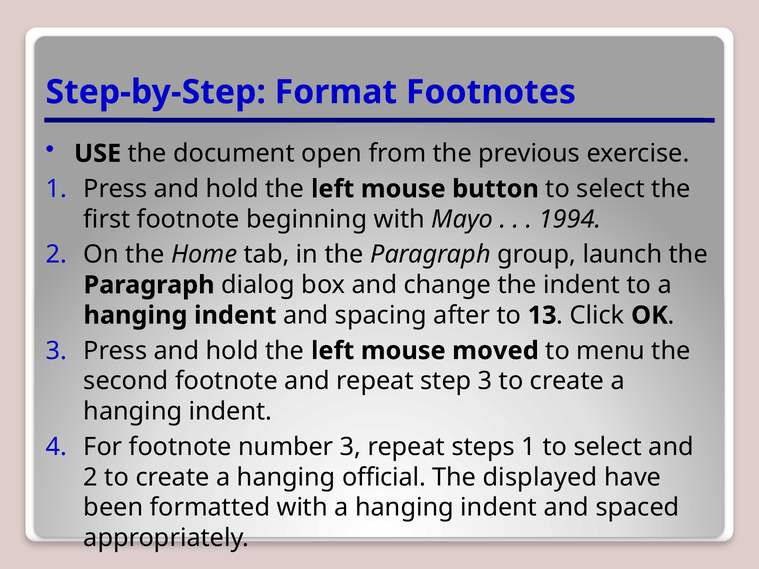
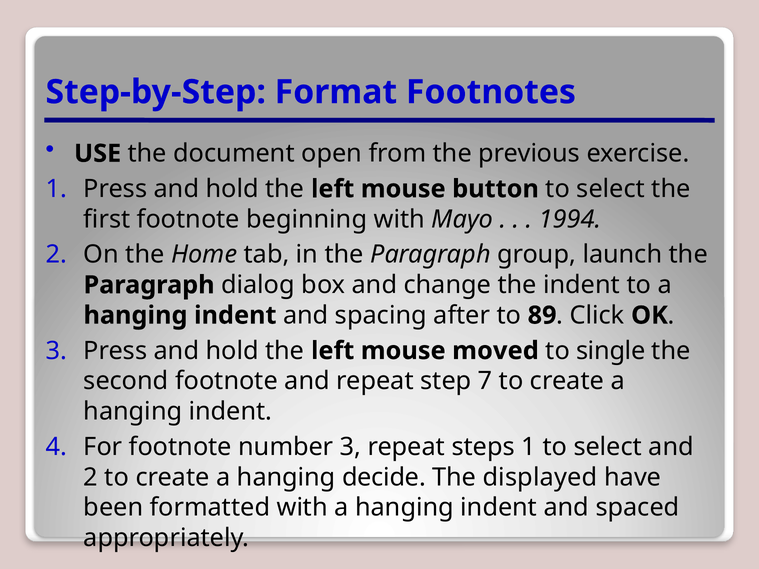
13: 13 -> 89 (542, 315)
menu: menu -> single (611, 351)
step 3: 3 -> 7 (485, 381)
official: official -> decide (384, 477)
